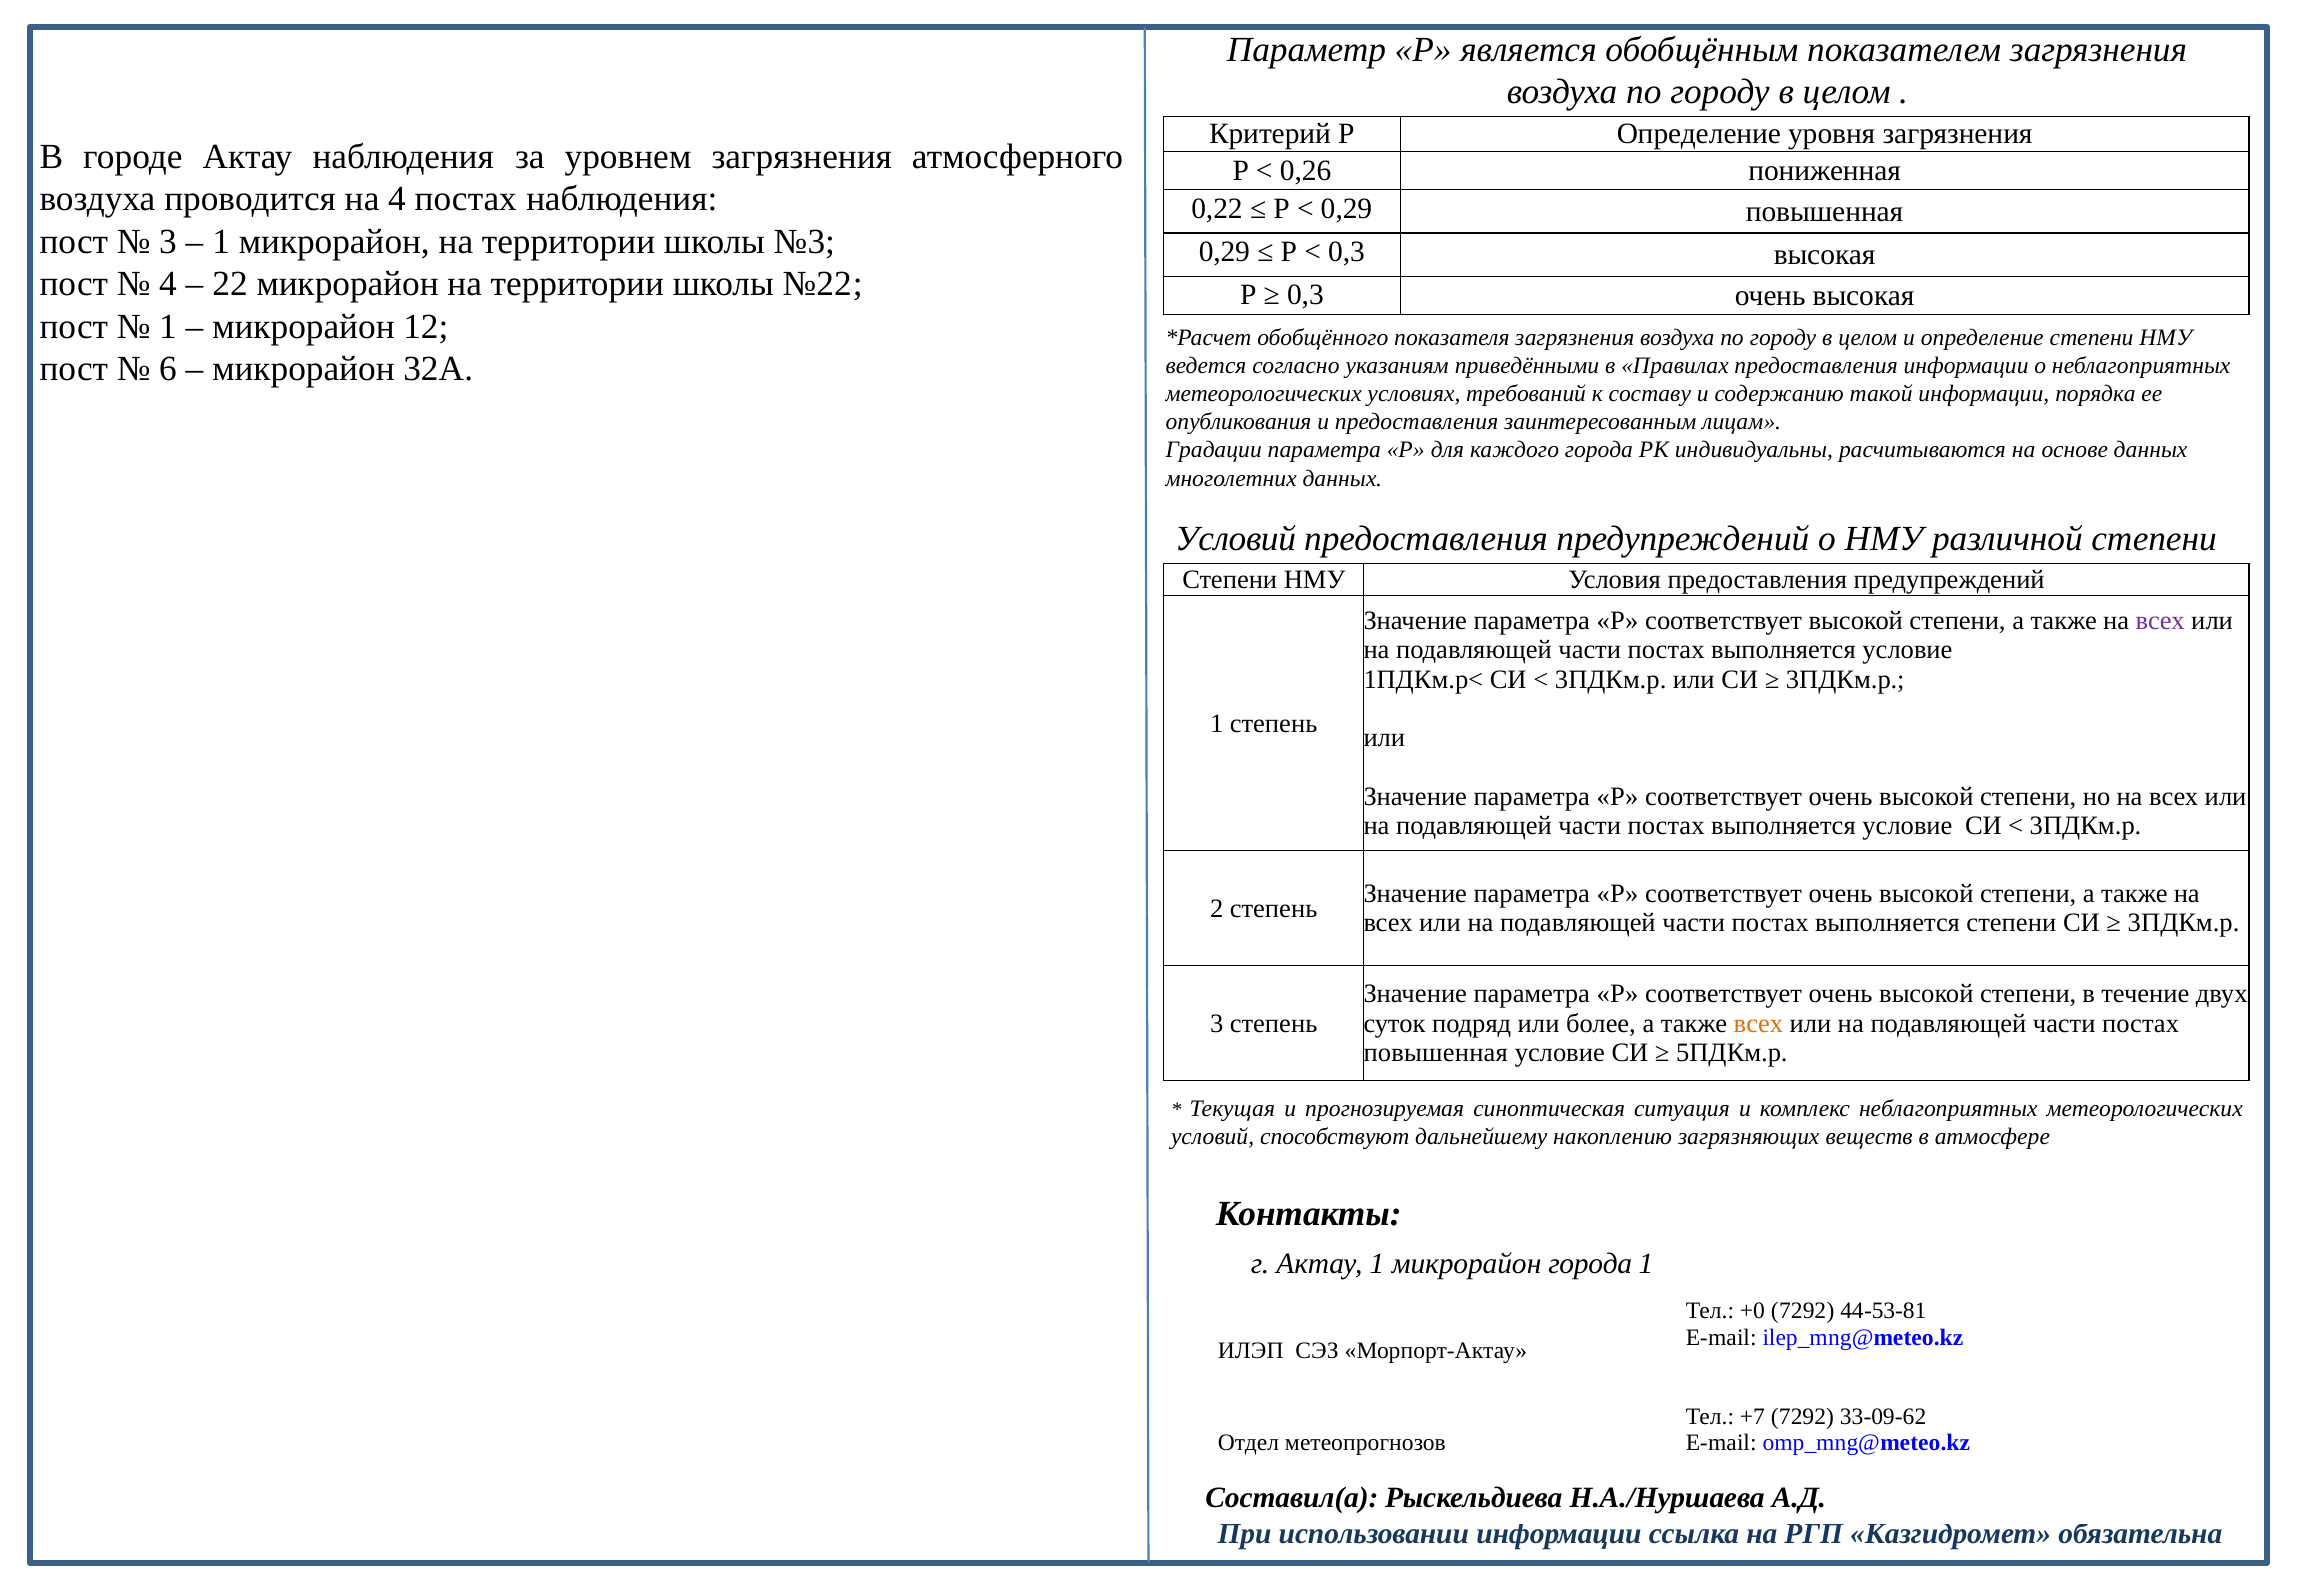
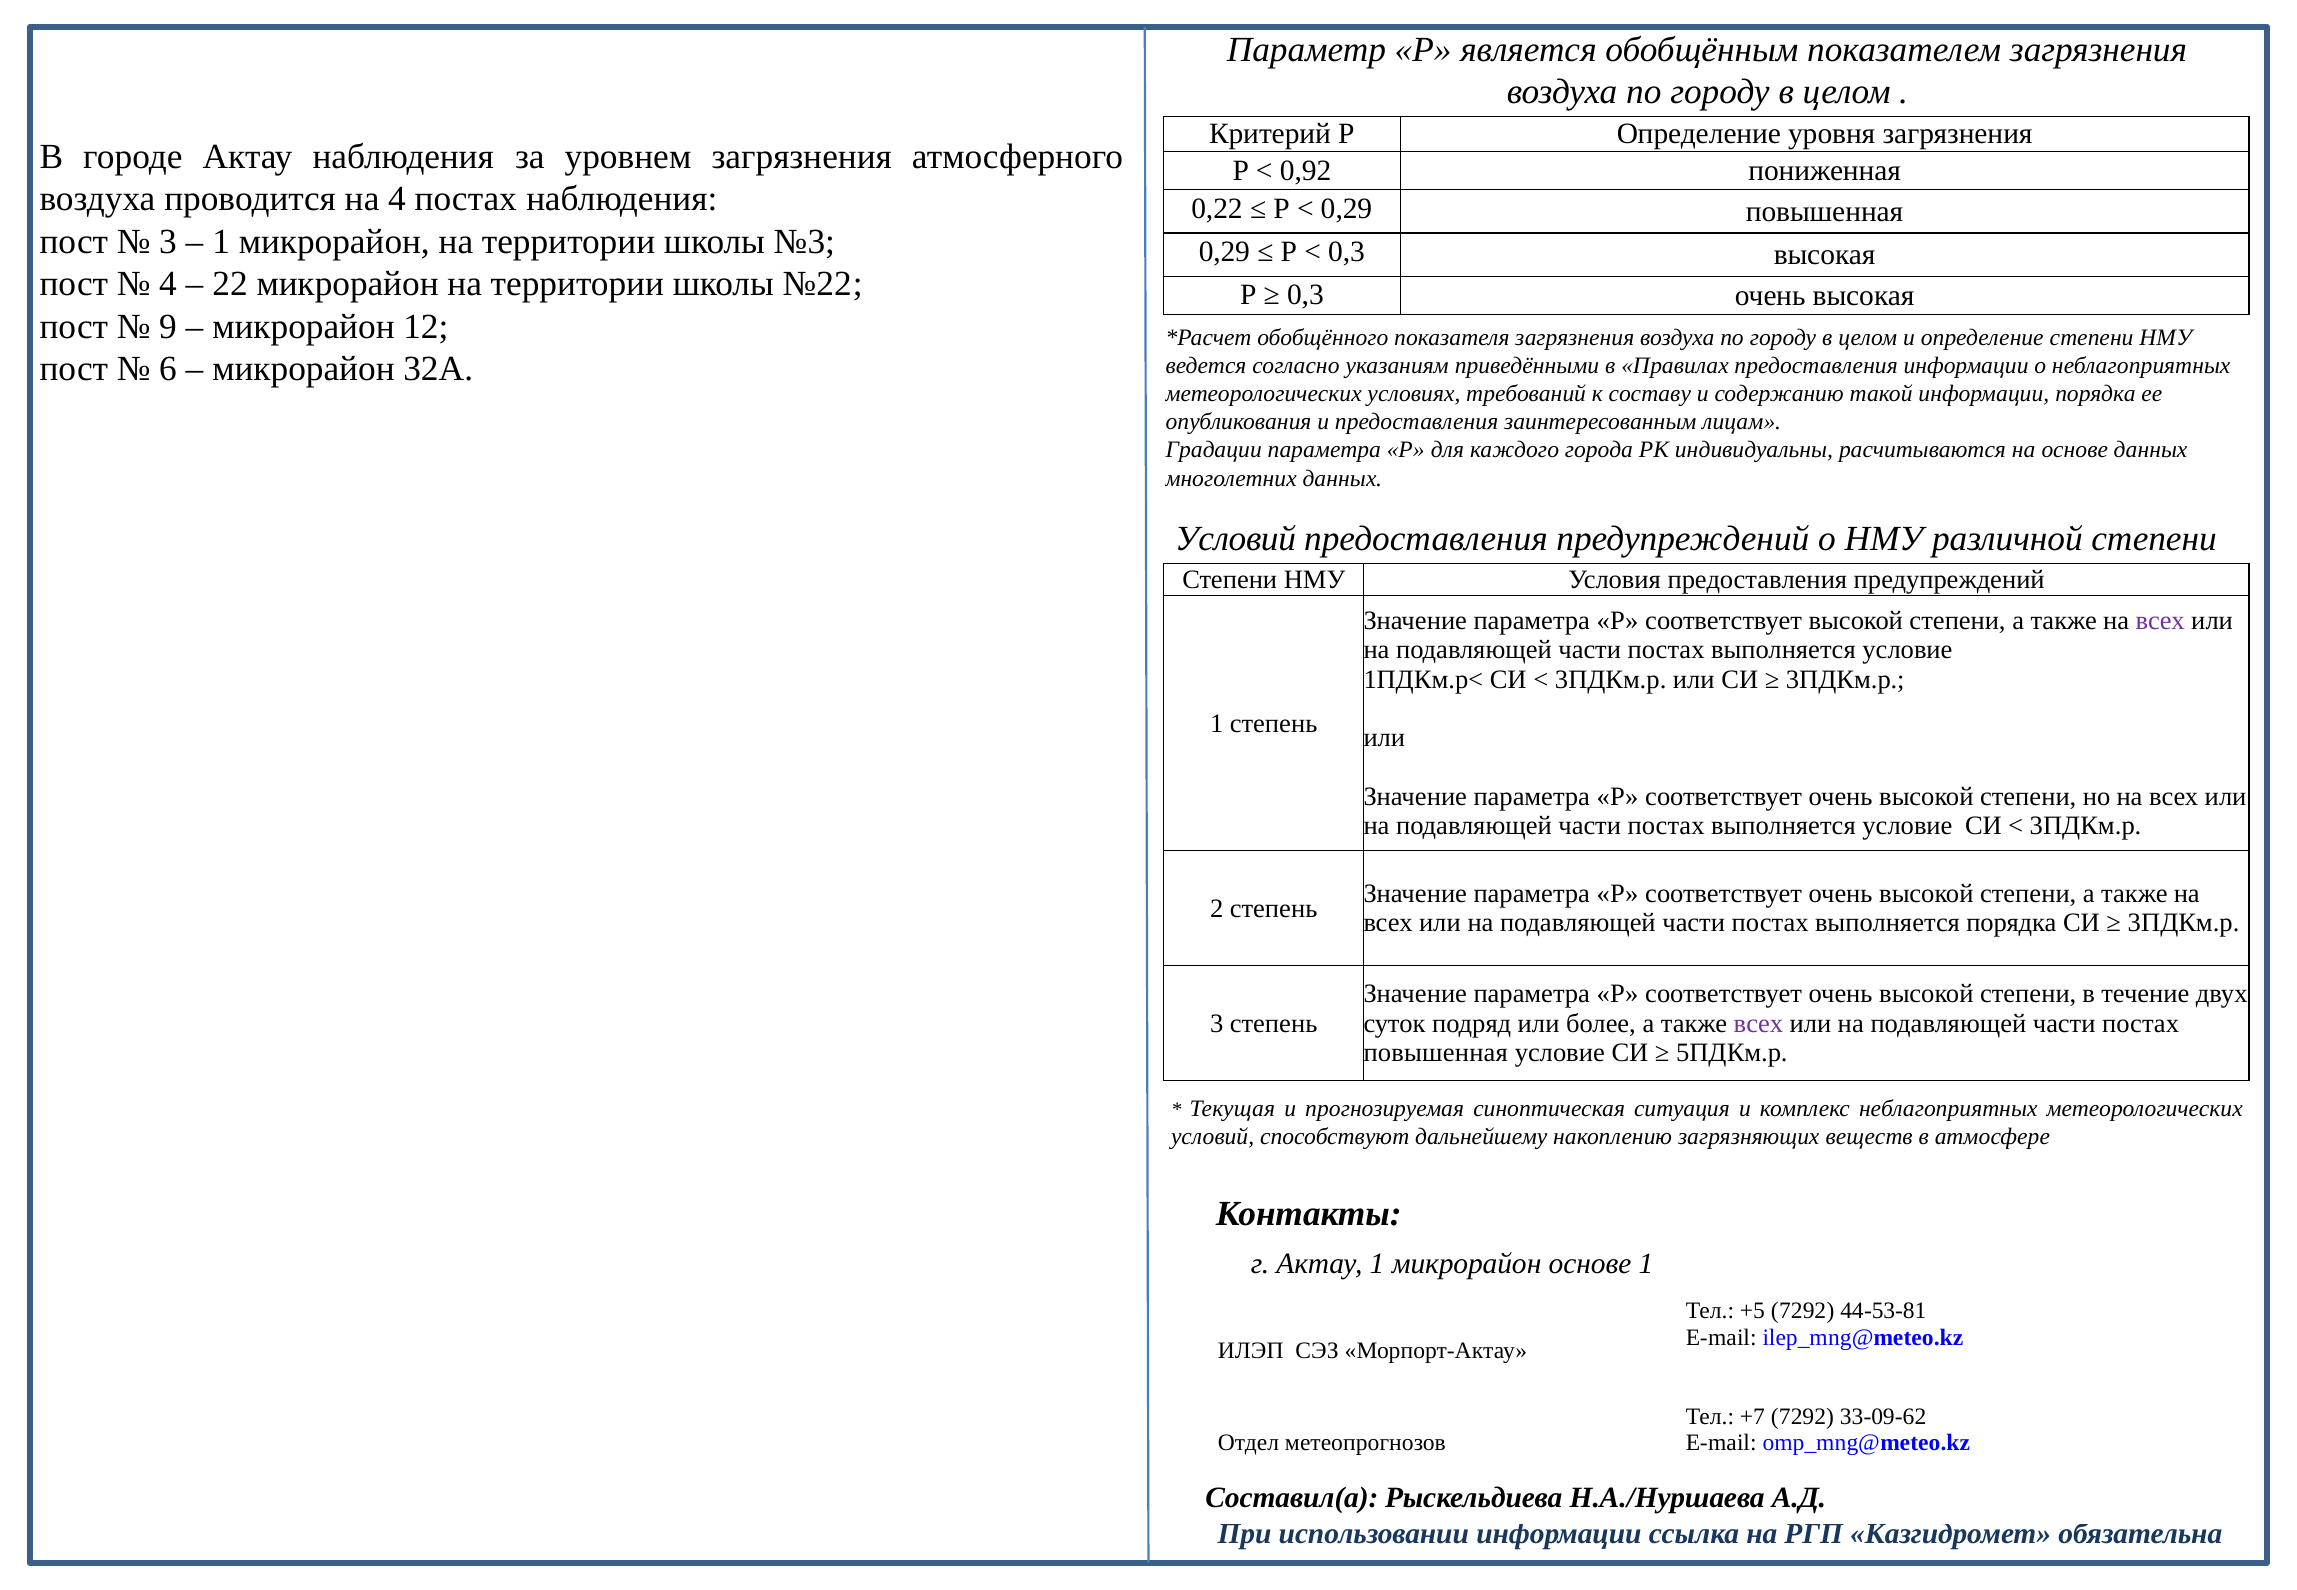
0,26: 0,26 -> 0,92 (1306, 170)
1: 1 -> 9 (168, 326)
выполняется степени: степени -> порядка (2011, 923)
всех colour: orange -> purple (1758, 1023)
микрорайон города: города -> основе (1590, 1264)
+0: +0 -> +5 (1752, 1311)
